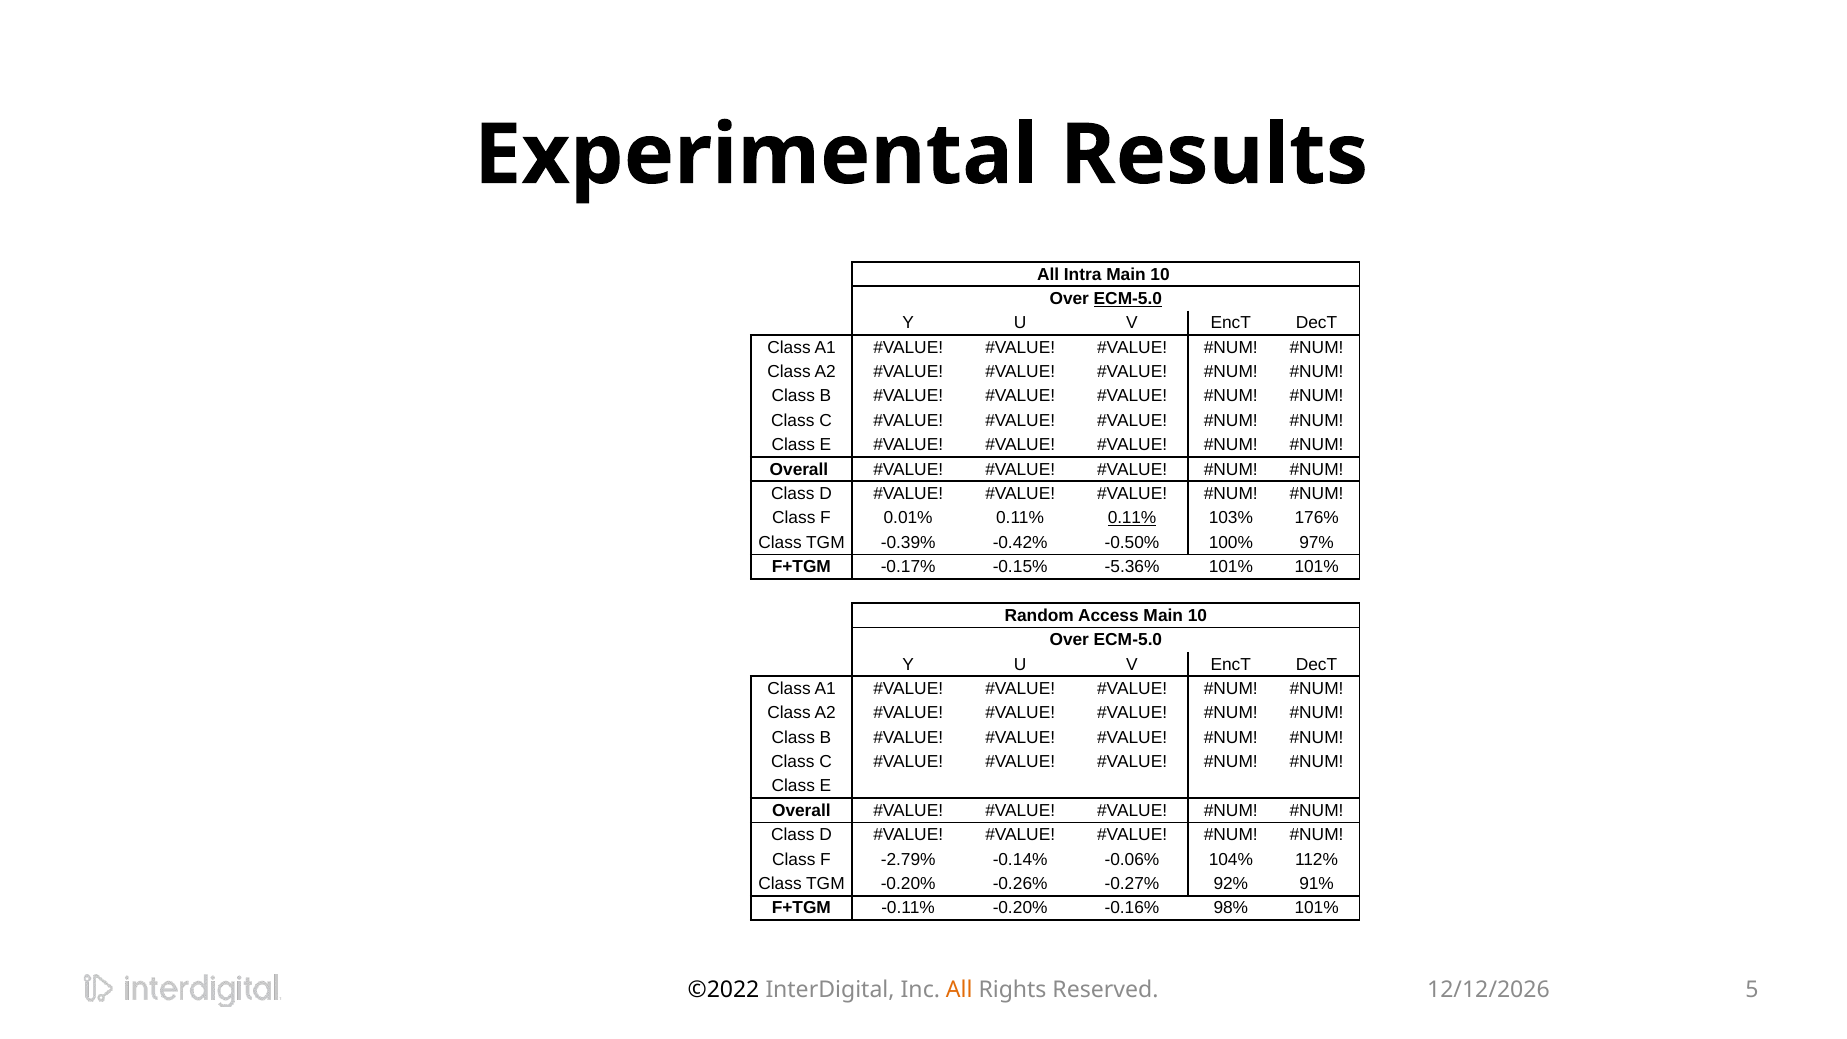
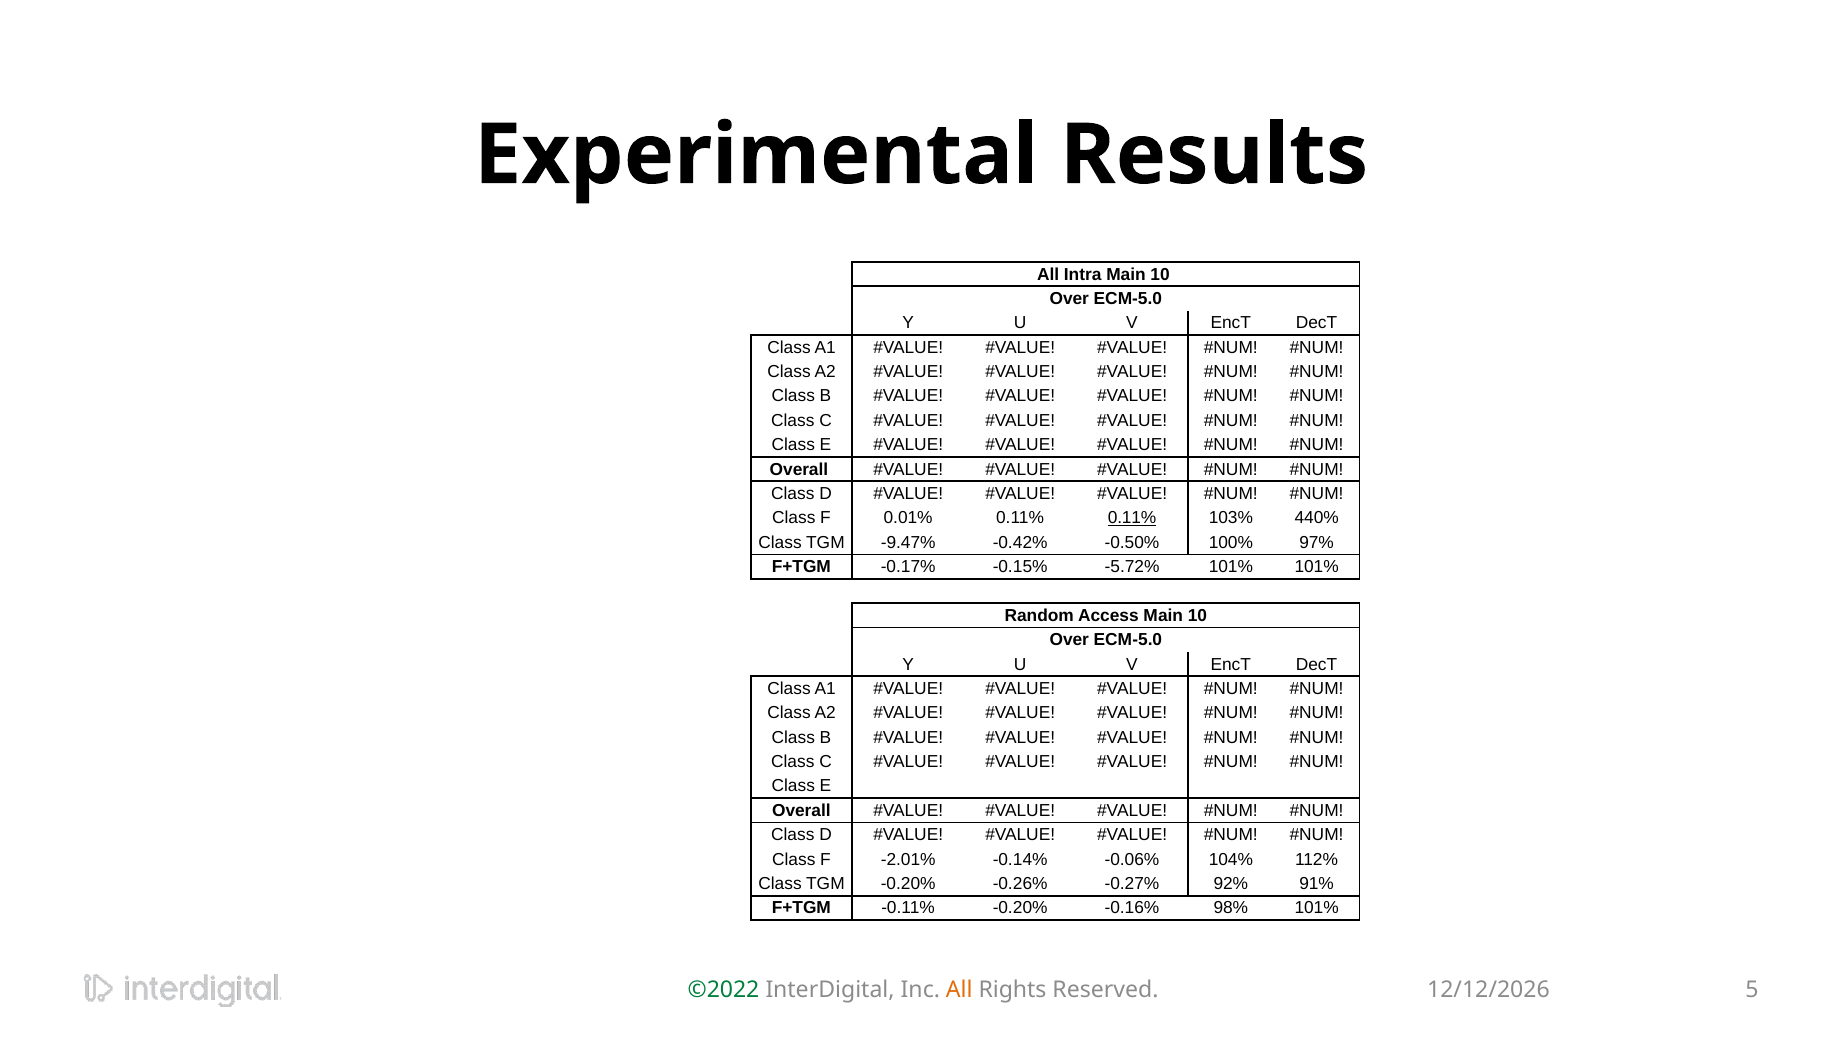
ECM-5.0 underline: present -> none (1128, 299)
176%: 176% -> 440% (1317, 518)
-0.39%: -0.39% -> -9.47% (908, 542)
-5.36%: -5.36% -> -5.72% (1132, 567)
-2.79%: -2.79% -> -2.01% (908, 859)
©2022 colour: black -> green (724, 990)
